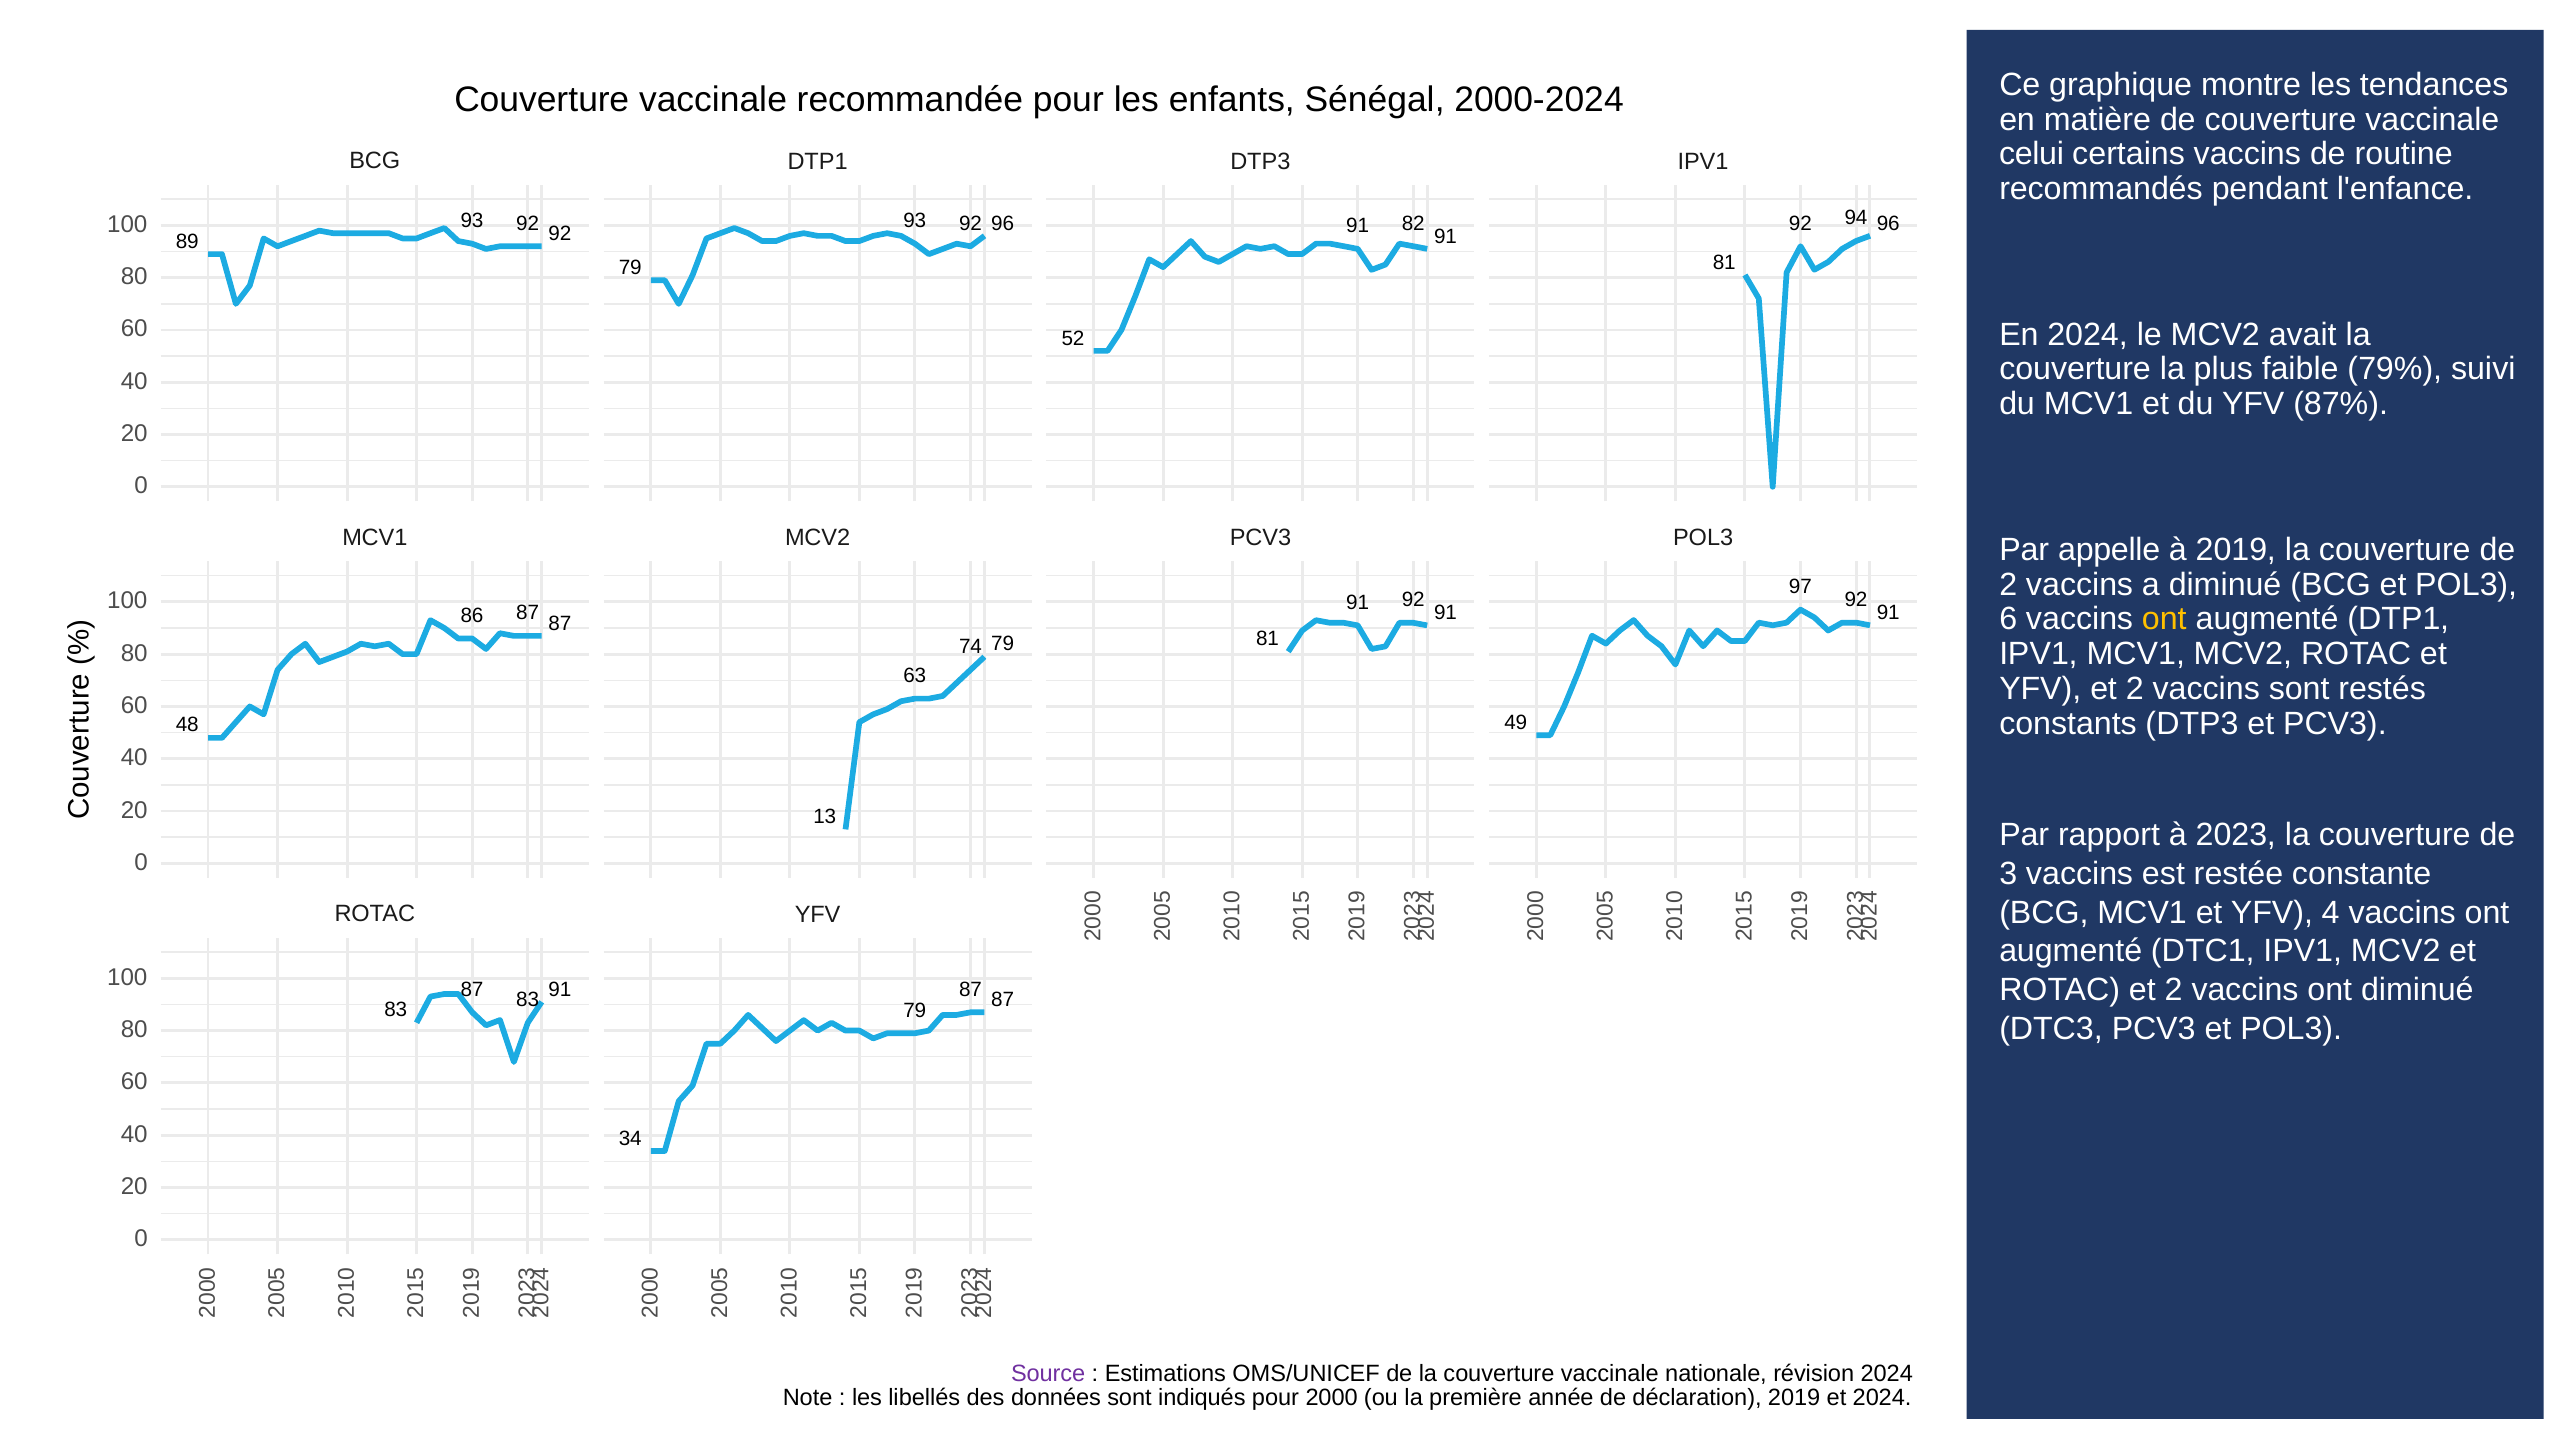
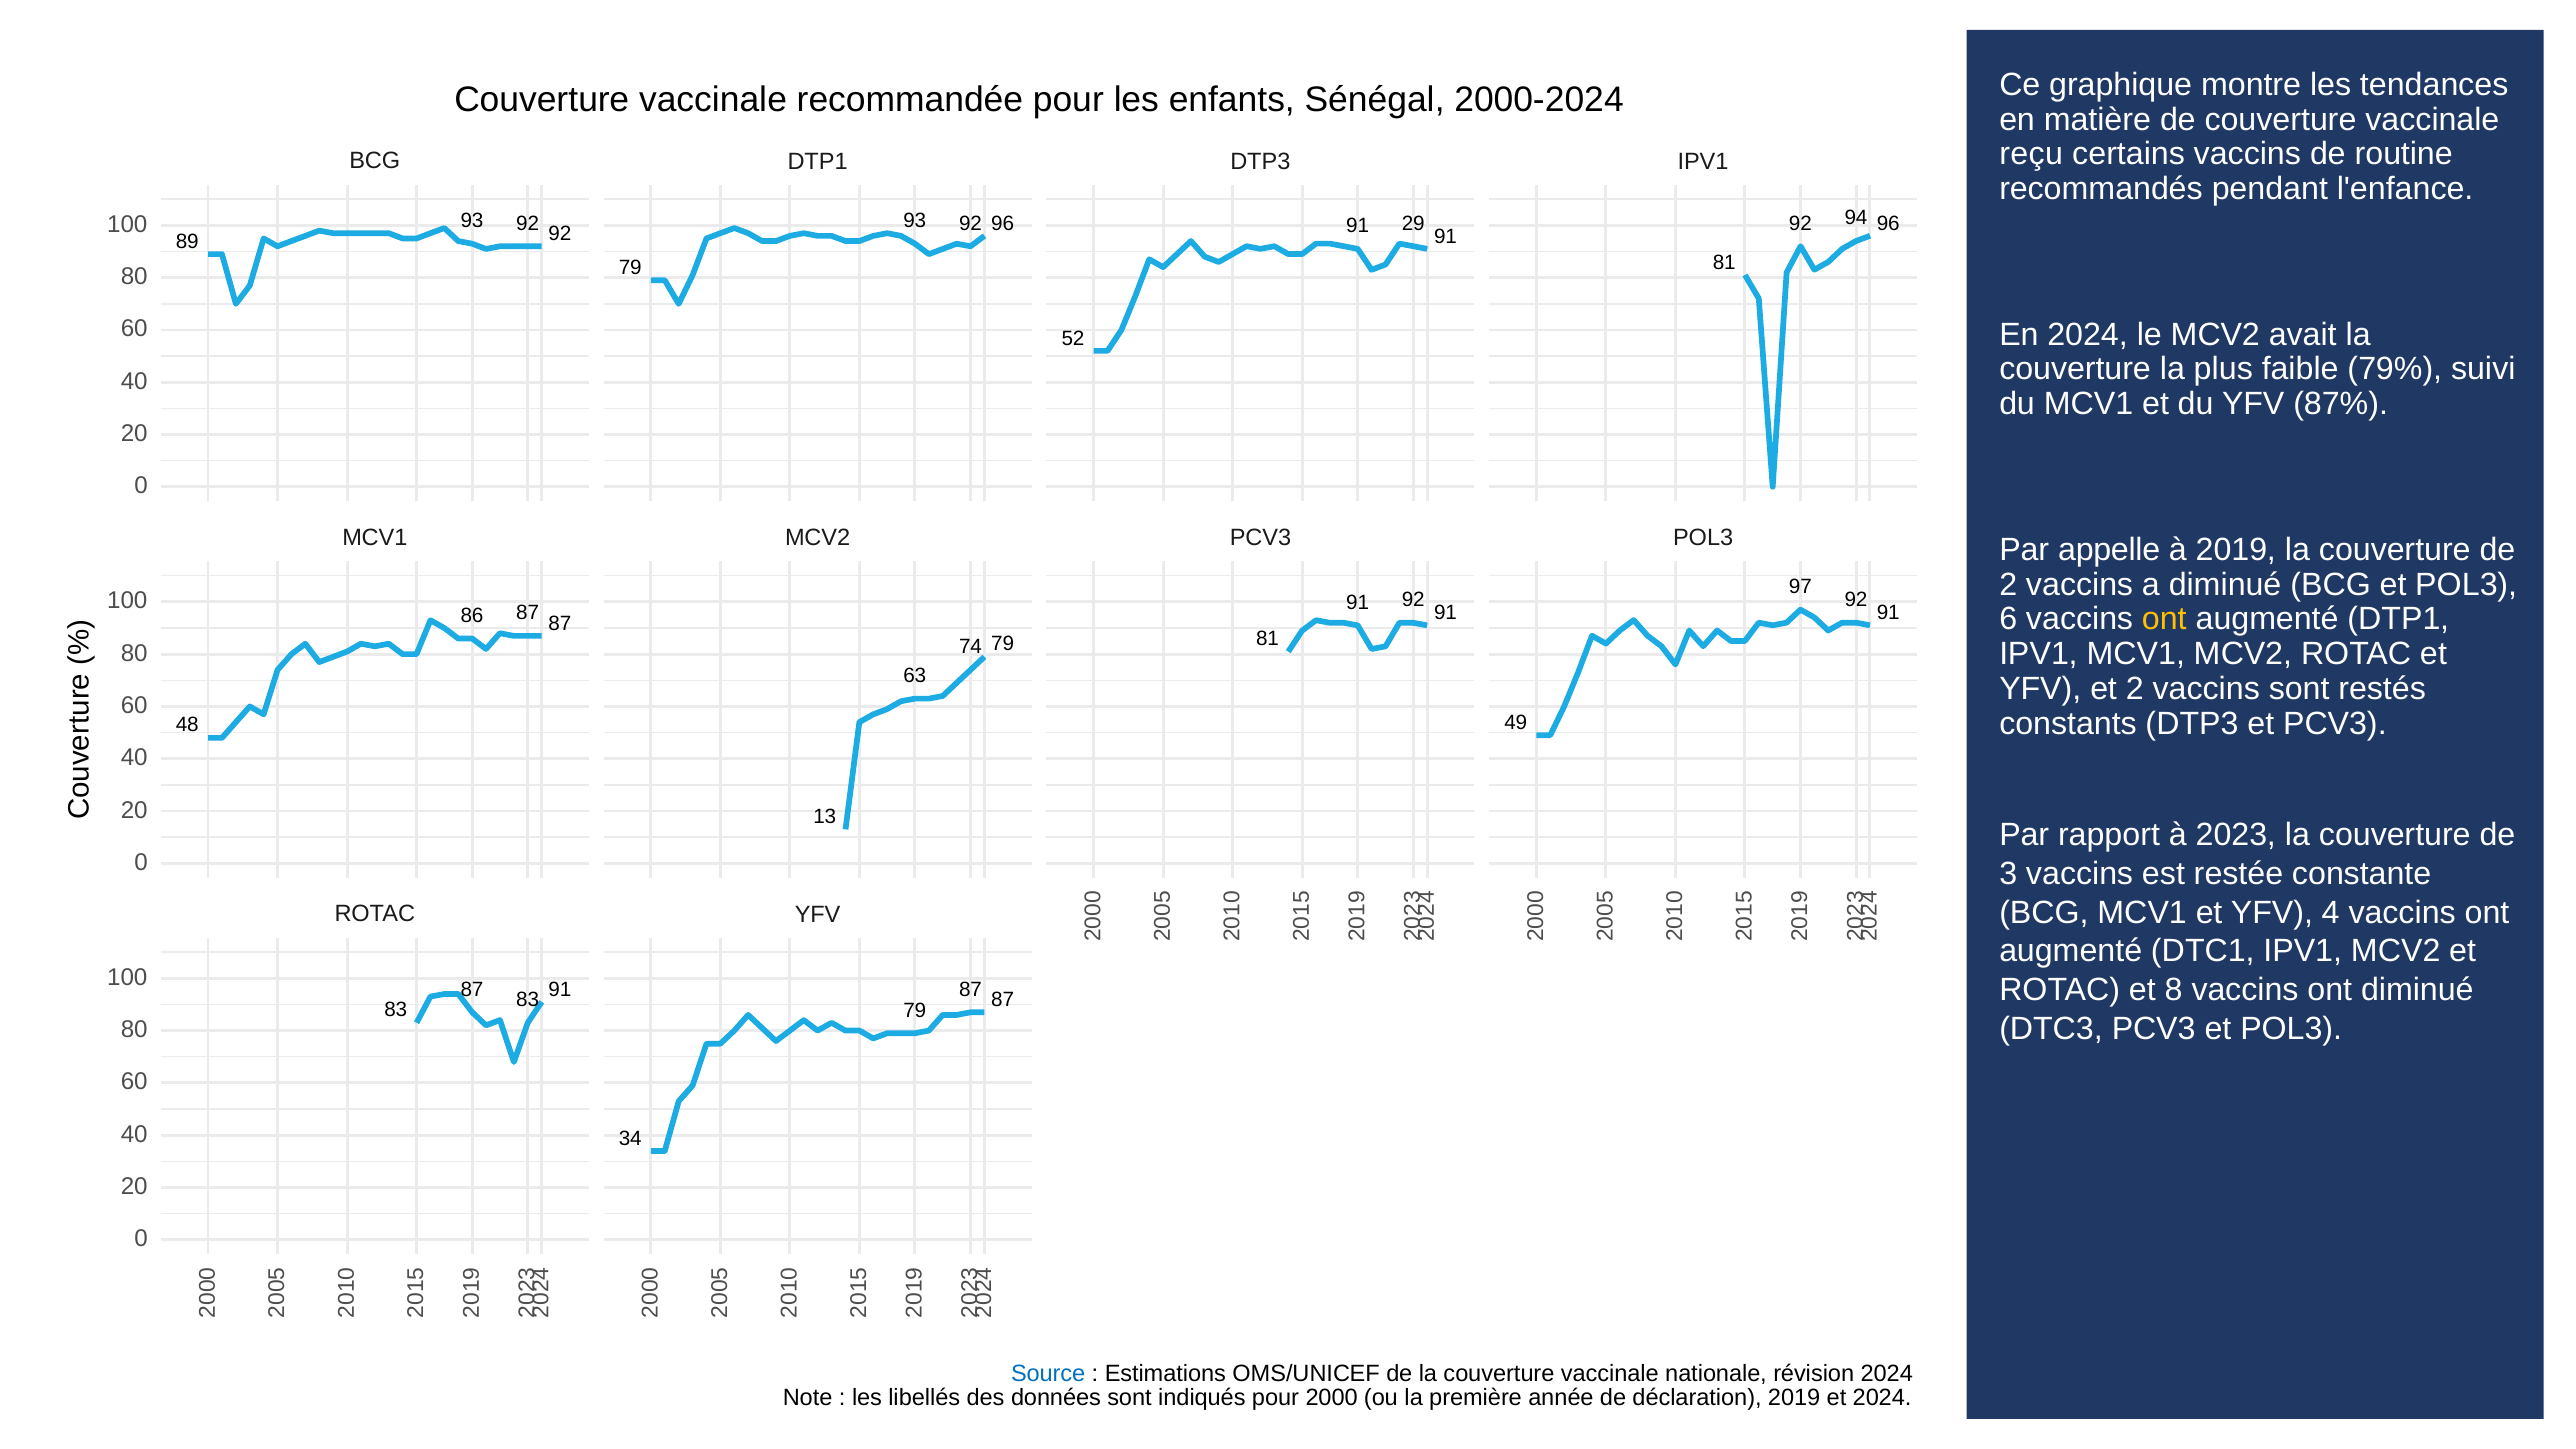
celui: celui -> reçu (2031, 154)
82: 82 -> 29 (1413, 223)
ROTAC et 2: 2 -> 8 (2173, 990)
Source colour: purple -> blue (1048, 1373)
